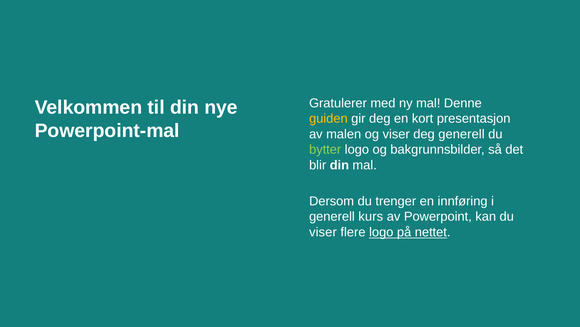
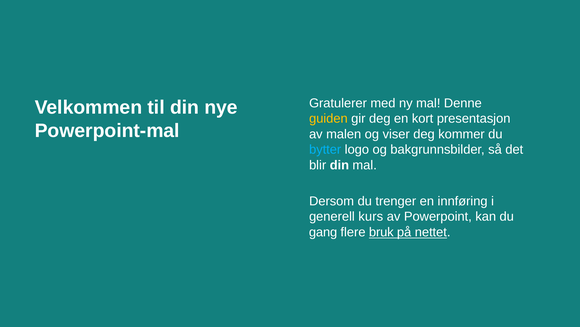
deg generell: generell -> kommer (461, 134)
bytter colour: light green -> light blue (325, 149)
viser: viser -> gang (323, 232)
flere logo: logo -> bruk (381, 232)
